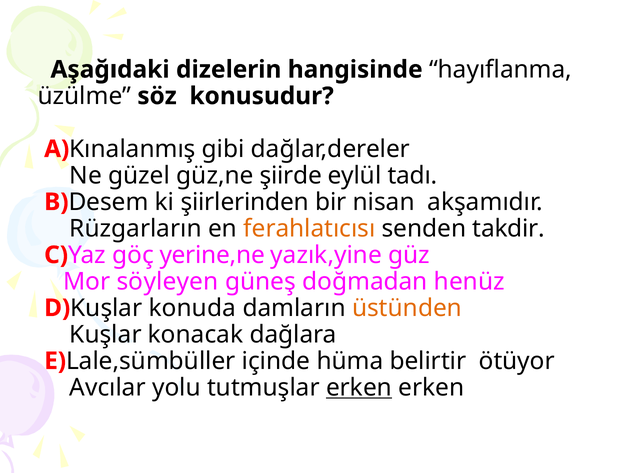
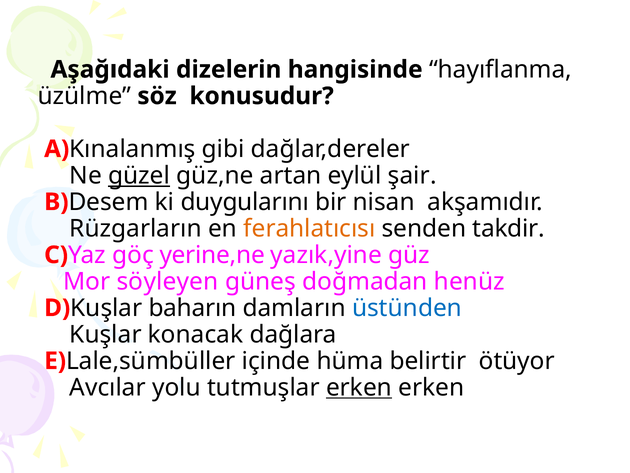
güzel underline: none -> present (139, 175)
şiirde: şiirde -> artan (291, 175)
tadı: tadı -> şair (412, 175)
şiirlerinden: şiirlerinden -> duygularını (245, 202)
konuda: konuda -> baharın (193, 308)
üstünden colour: orange -> blue (407, 308)
